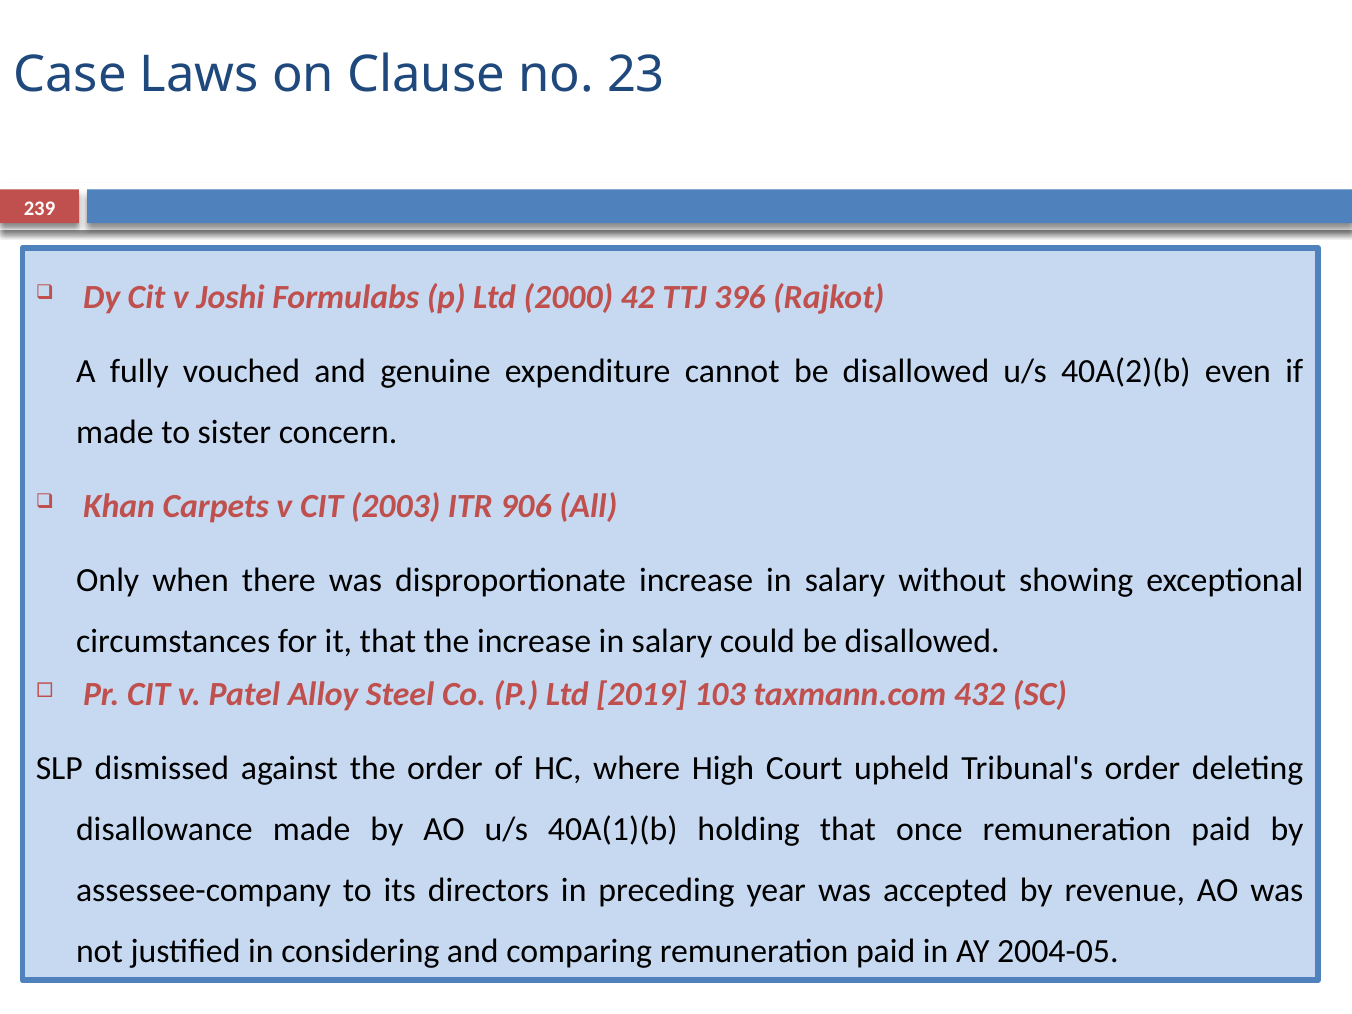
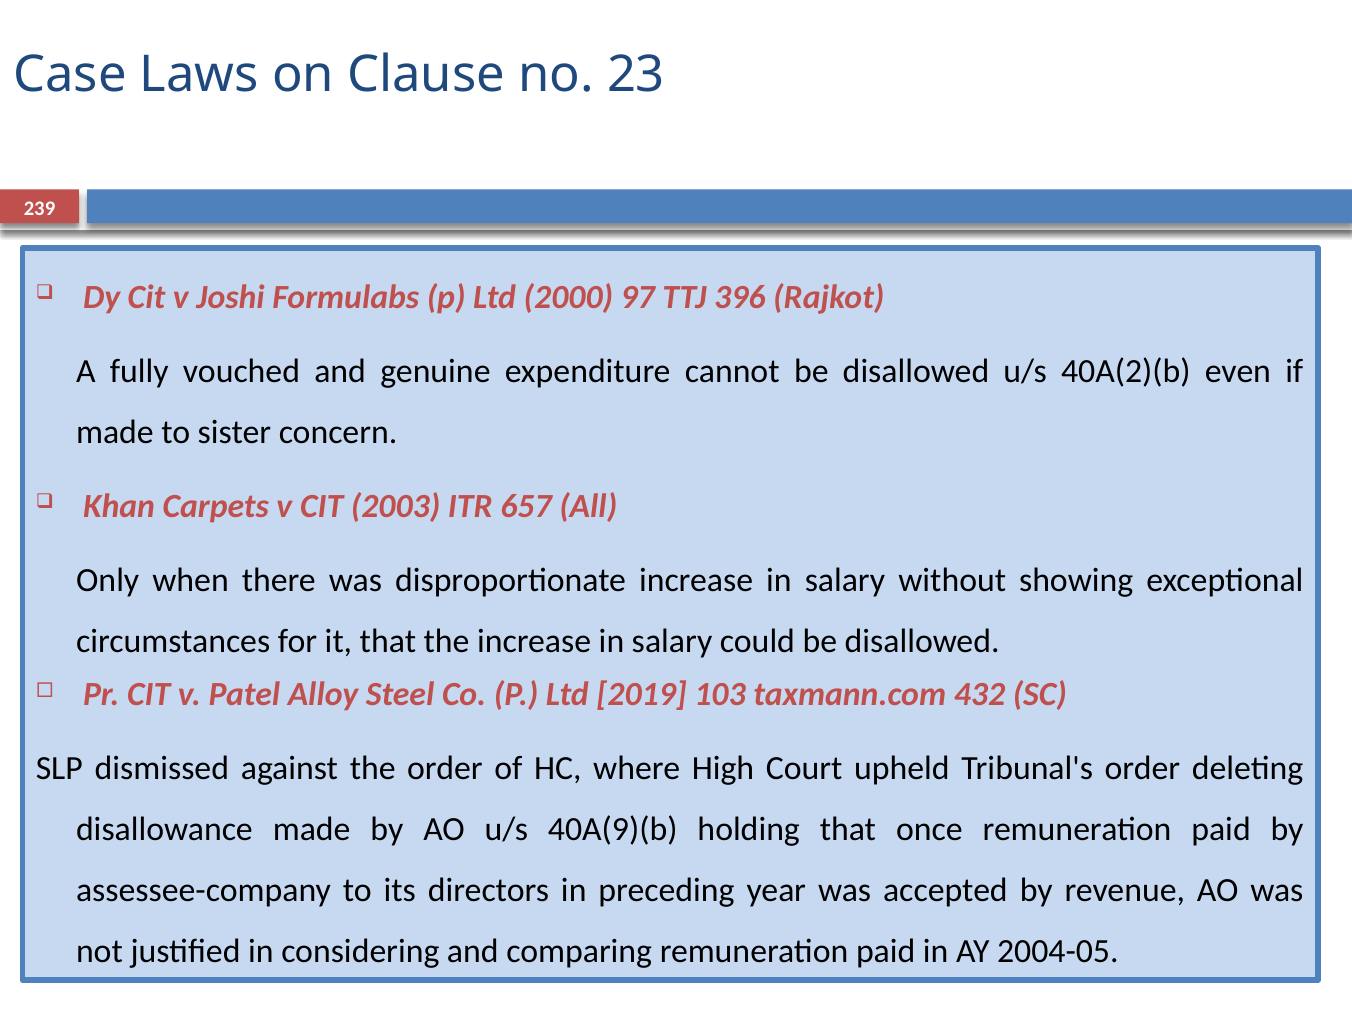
42: 42 -> 97 (638, 297)
906: 906 -> 657 (526, 506)
40A(1)(b: 40A(1)(b -> 40A(9)(b (613, 830)
